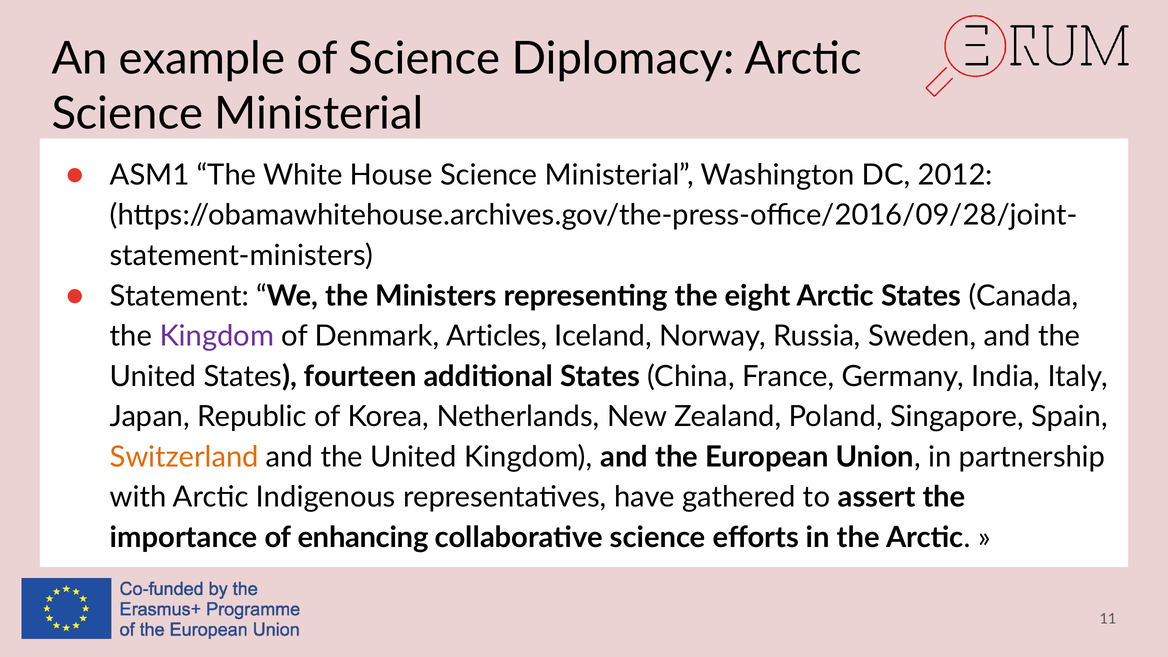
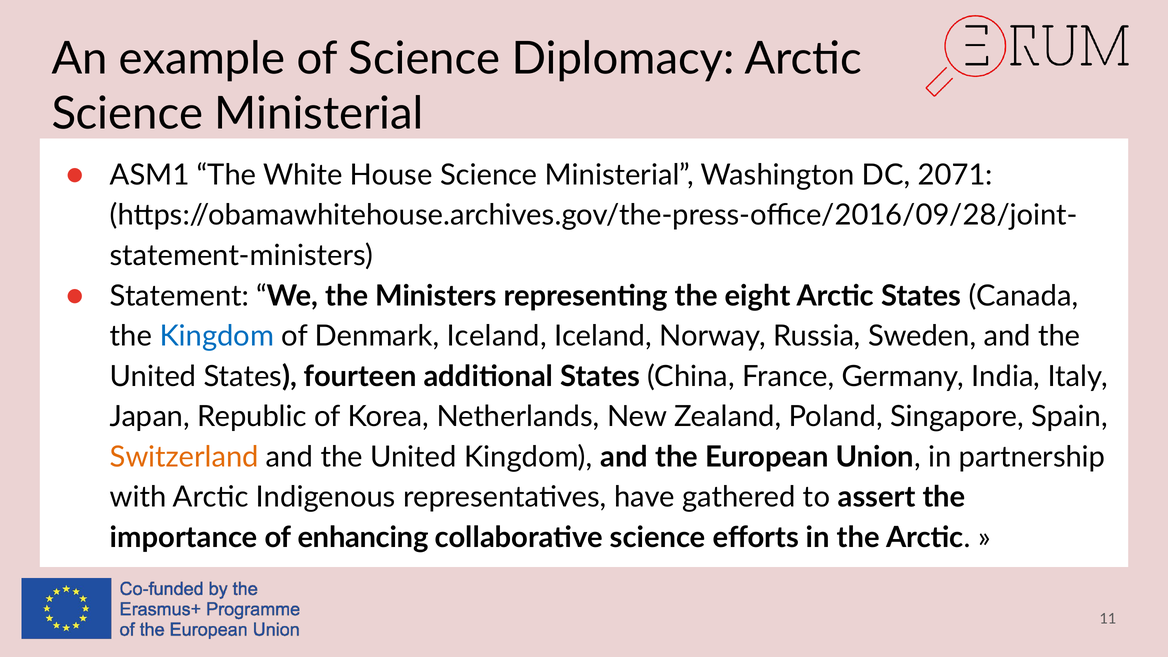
2012: 2012 -> 2071 (955, 175)
Kingdom colour: purple -> blue (217, 336)
Denmark Articles: Articles -> Iceland (497, 336)
